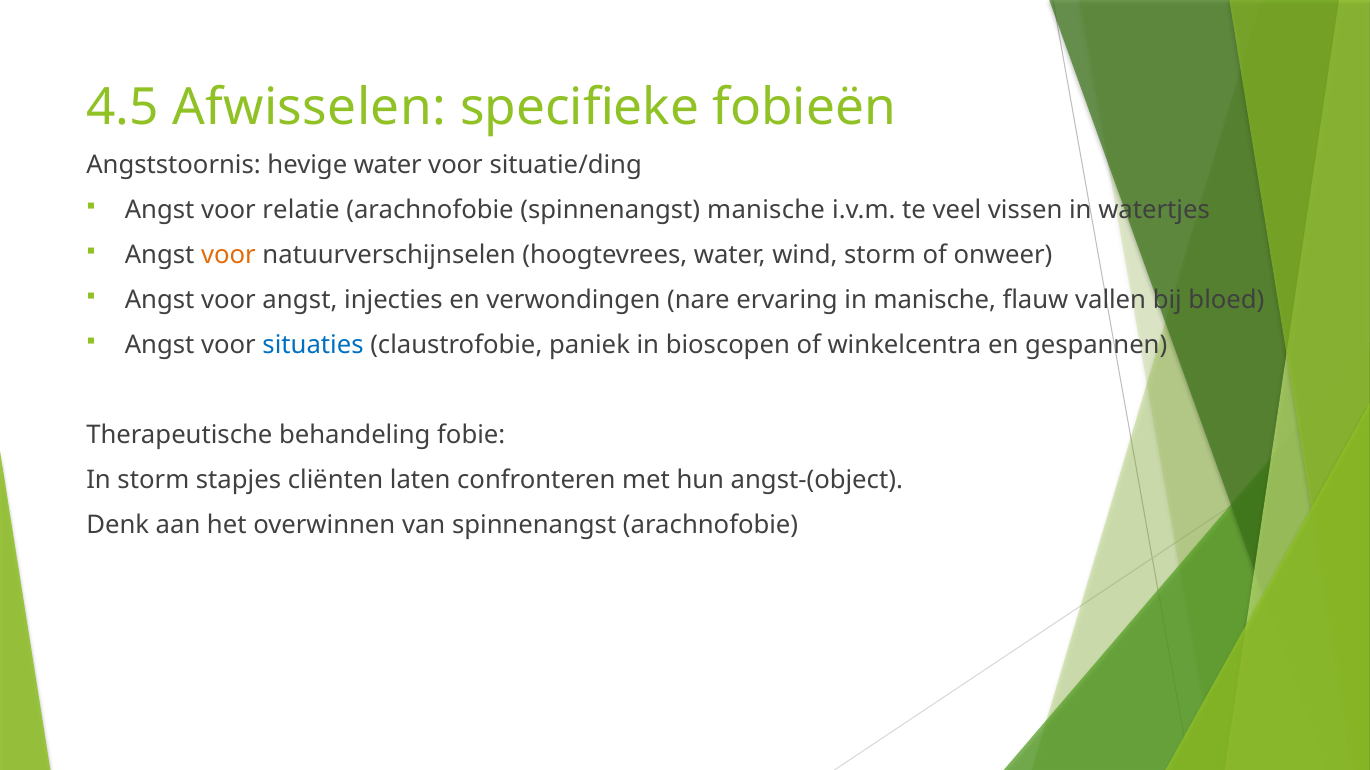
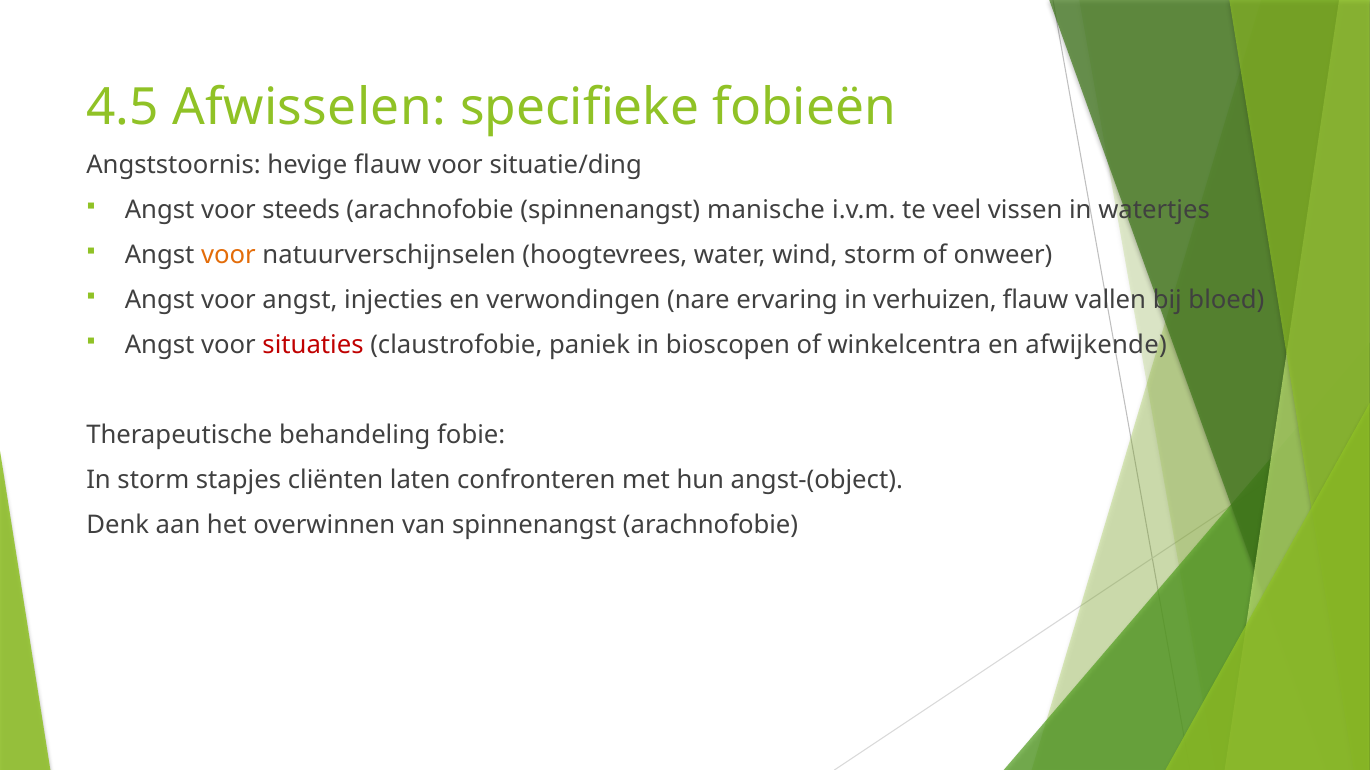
hevige water: water -> flauw (388, 165)
relatie: relatie -> steeds (301, 210)
in manische: manische -> verhuizen (935, 300)
situaties colour: blue -> red (313, 345)
gespannen: gespannen -> afwijkende (1096, 345)
